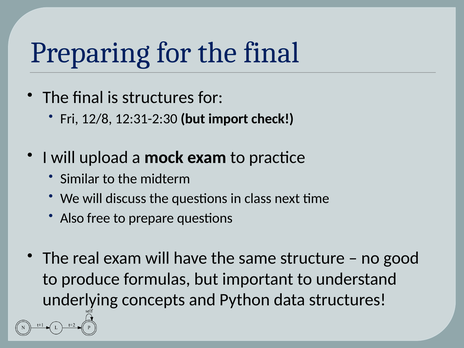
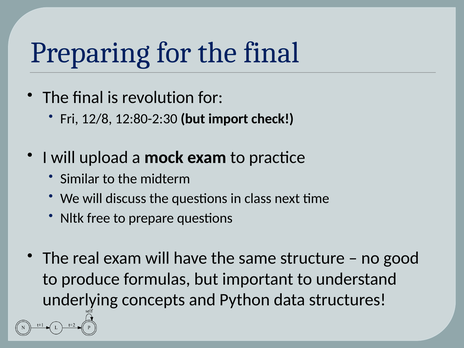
is structures: structures -> revolution (158, 97)
12:31-2:30: 12:31-2:30 -> 12:80-2:30 (146, 119)
Also: Also -> Nltk (72, 218)
